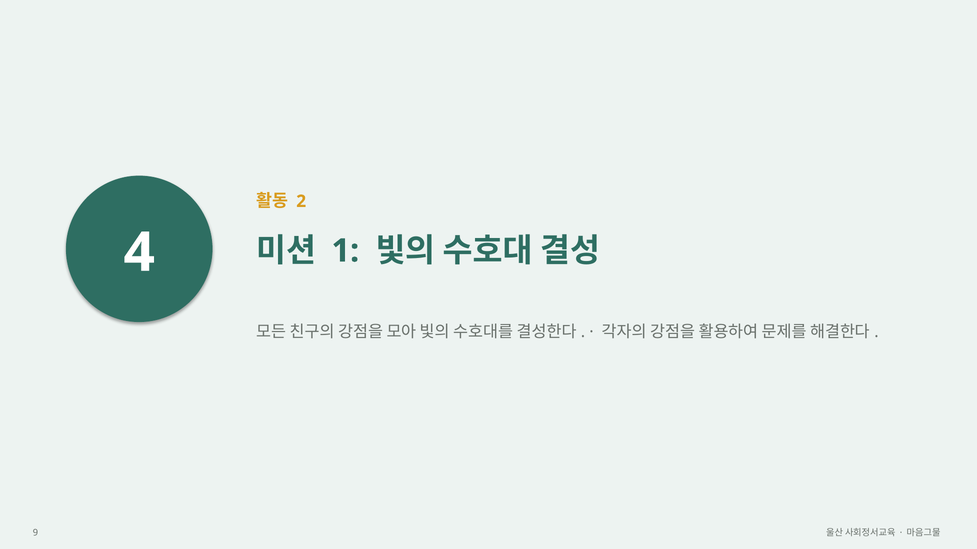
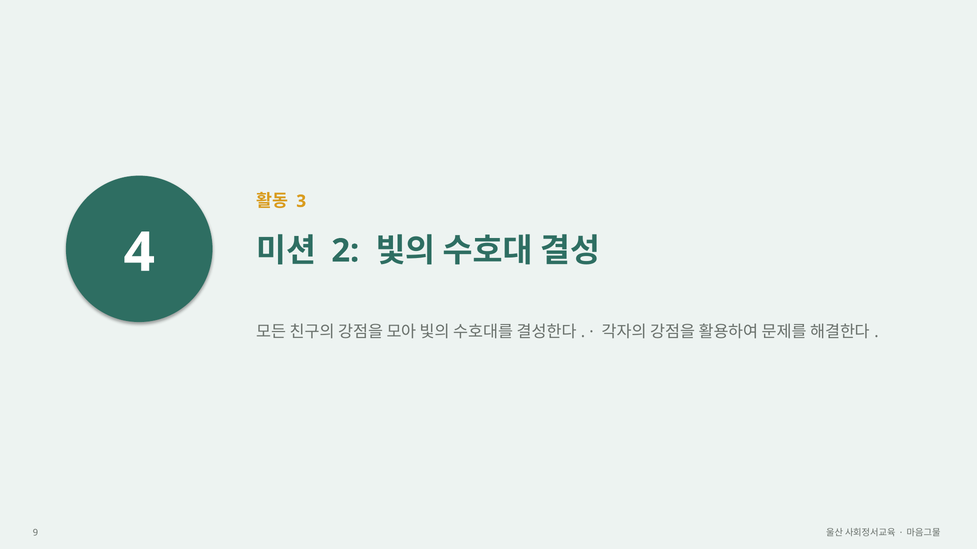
2: 2 -> 3 (301, 201)
1: 1 -> 2 (345, 251)
